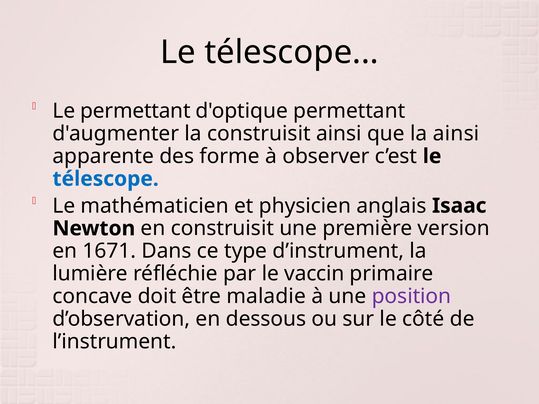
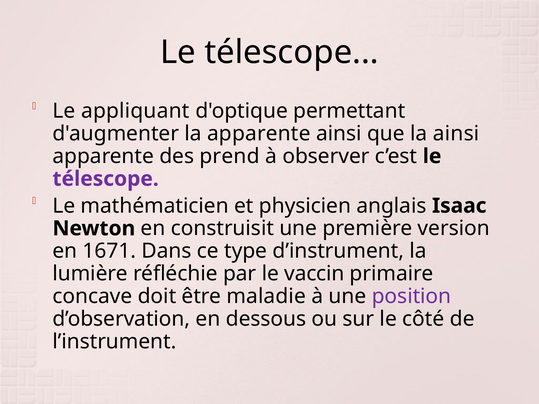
Le permettant: permettant -> appliquant (135, 111)
la construisit: construisit -> apparente (259, 134)
forme: forme -> prend (230, 156)
télescope colour: blue -> purple (106, 179)
